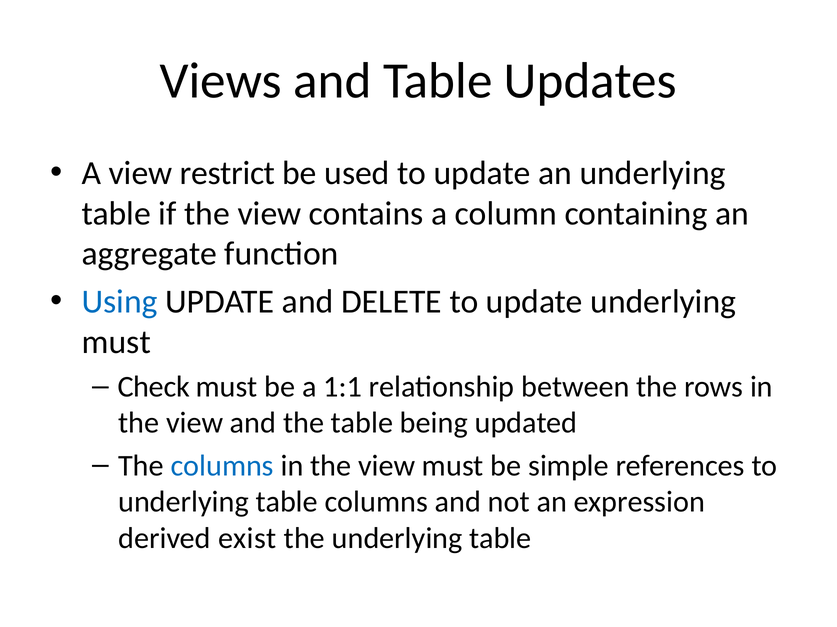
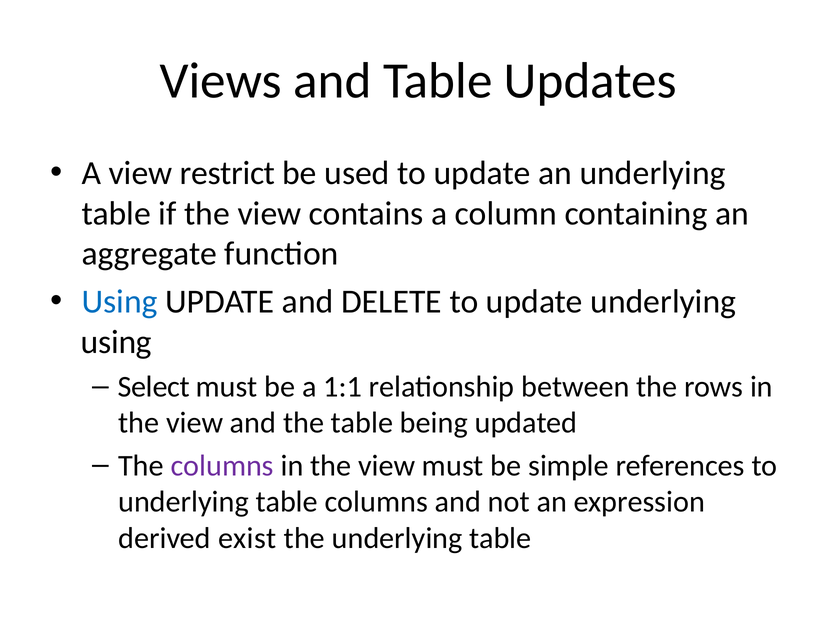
must: must -> using (116, 343)
Check: Check -> Select (154, 387)
columns colour: blue -> purple (222, 466)
